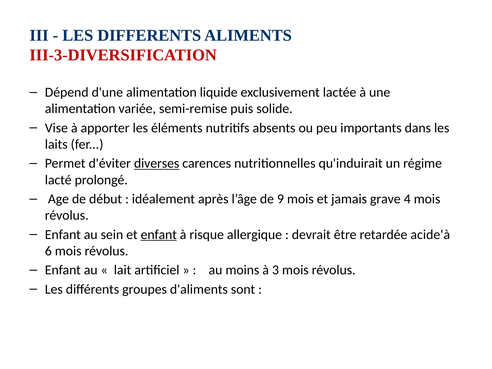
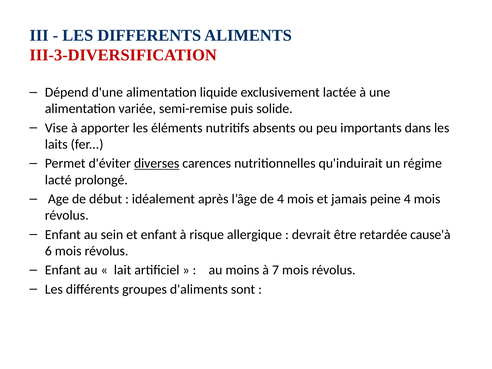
de 9: 9 -> 4 (281, 199)
grave: grave -> peine (385, 199)
enfant underline: present -> none (159, 235)
acide'à: acide'à -> cause'à (430, 235)
3: 3 -> 7 (276, 270)
